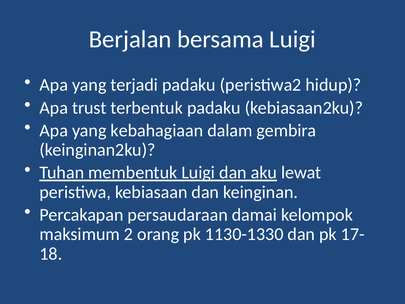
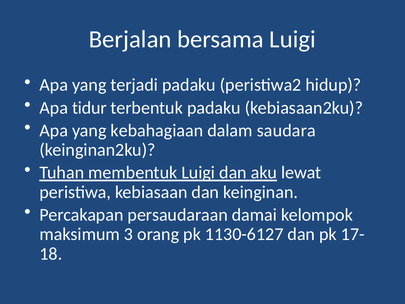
trust: trust -> tidur (89, 108)
gembira: gembira -> saudara (286, 130)
2: 2 -> 3 (129, 234)
1130-1330: 1130-1330 -> 1130-6127 (244, 234)
